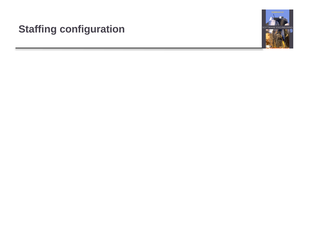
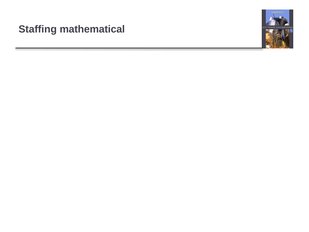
configuration: configuration -> mathematical (92, 29)
